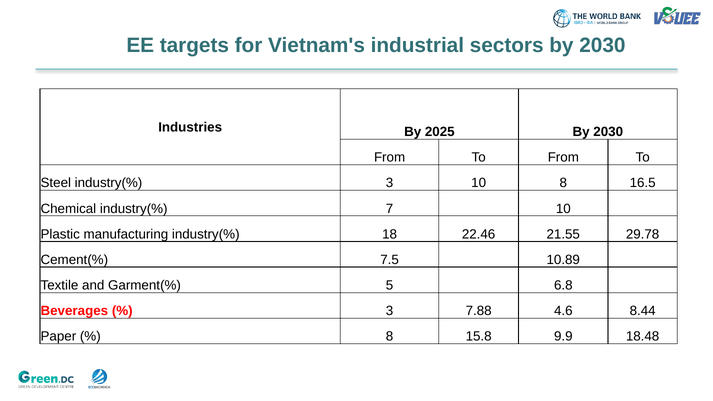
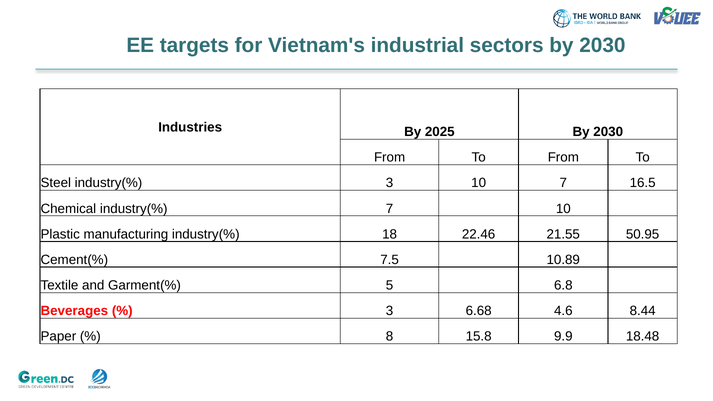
10 8: 8 -> 7 (563, 183)
29.78: 29.78 -> 50.95 (643, 234)
7.88: 7.88 -> 6.68 (479, 311)
